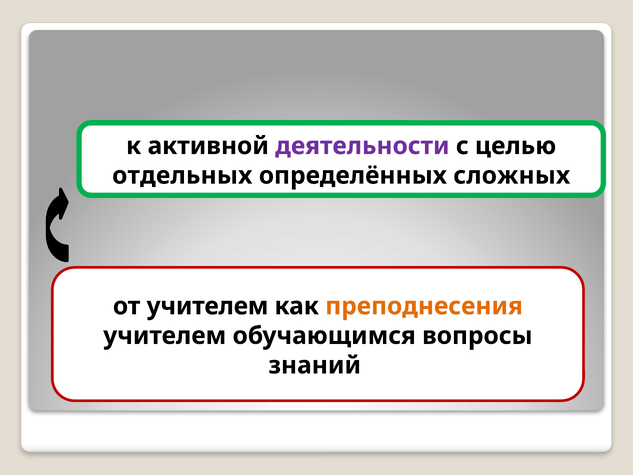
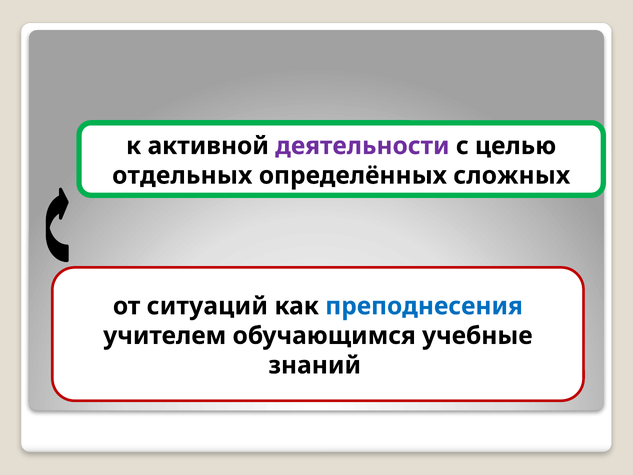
от учителем: учителем -> ситуаций (207, 306)
преподнесения colour: orange -> blue (424, 306)
вопросы: вопросы -> учебные (477, 336)
